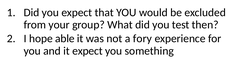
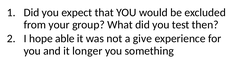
fory: fory -> give (142, 39)
it expect: expect -> longer (87, 51)
